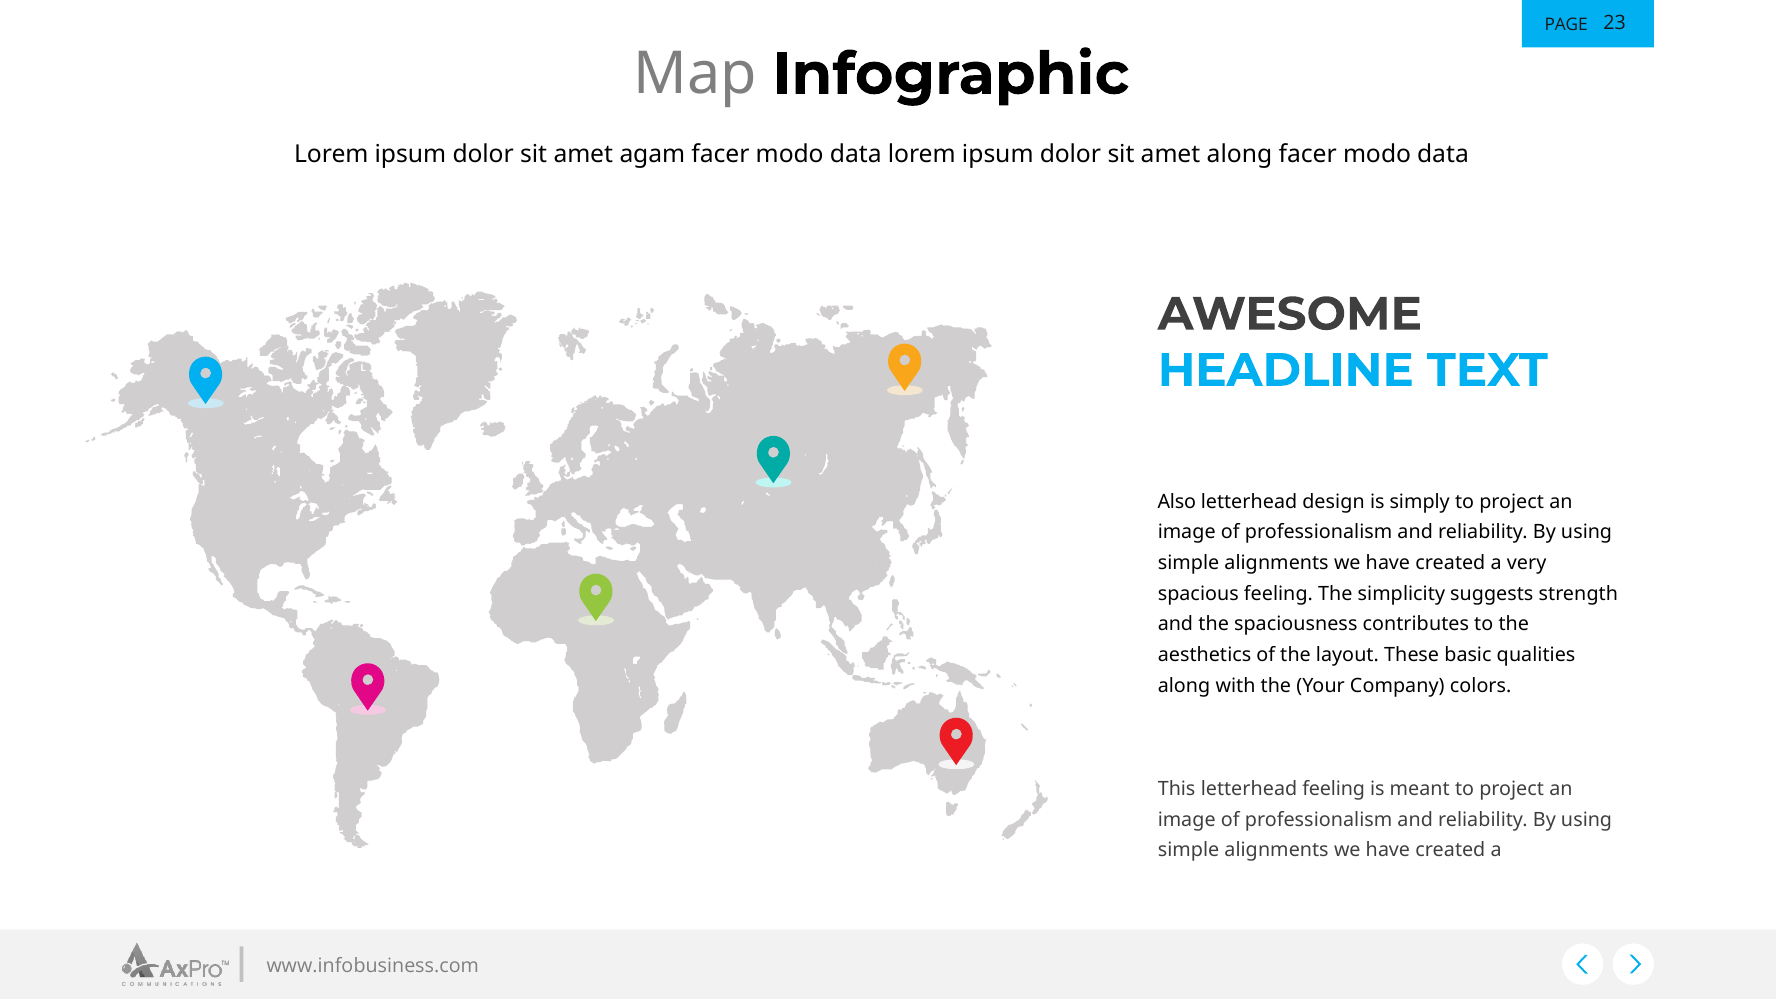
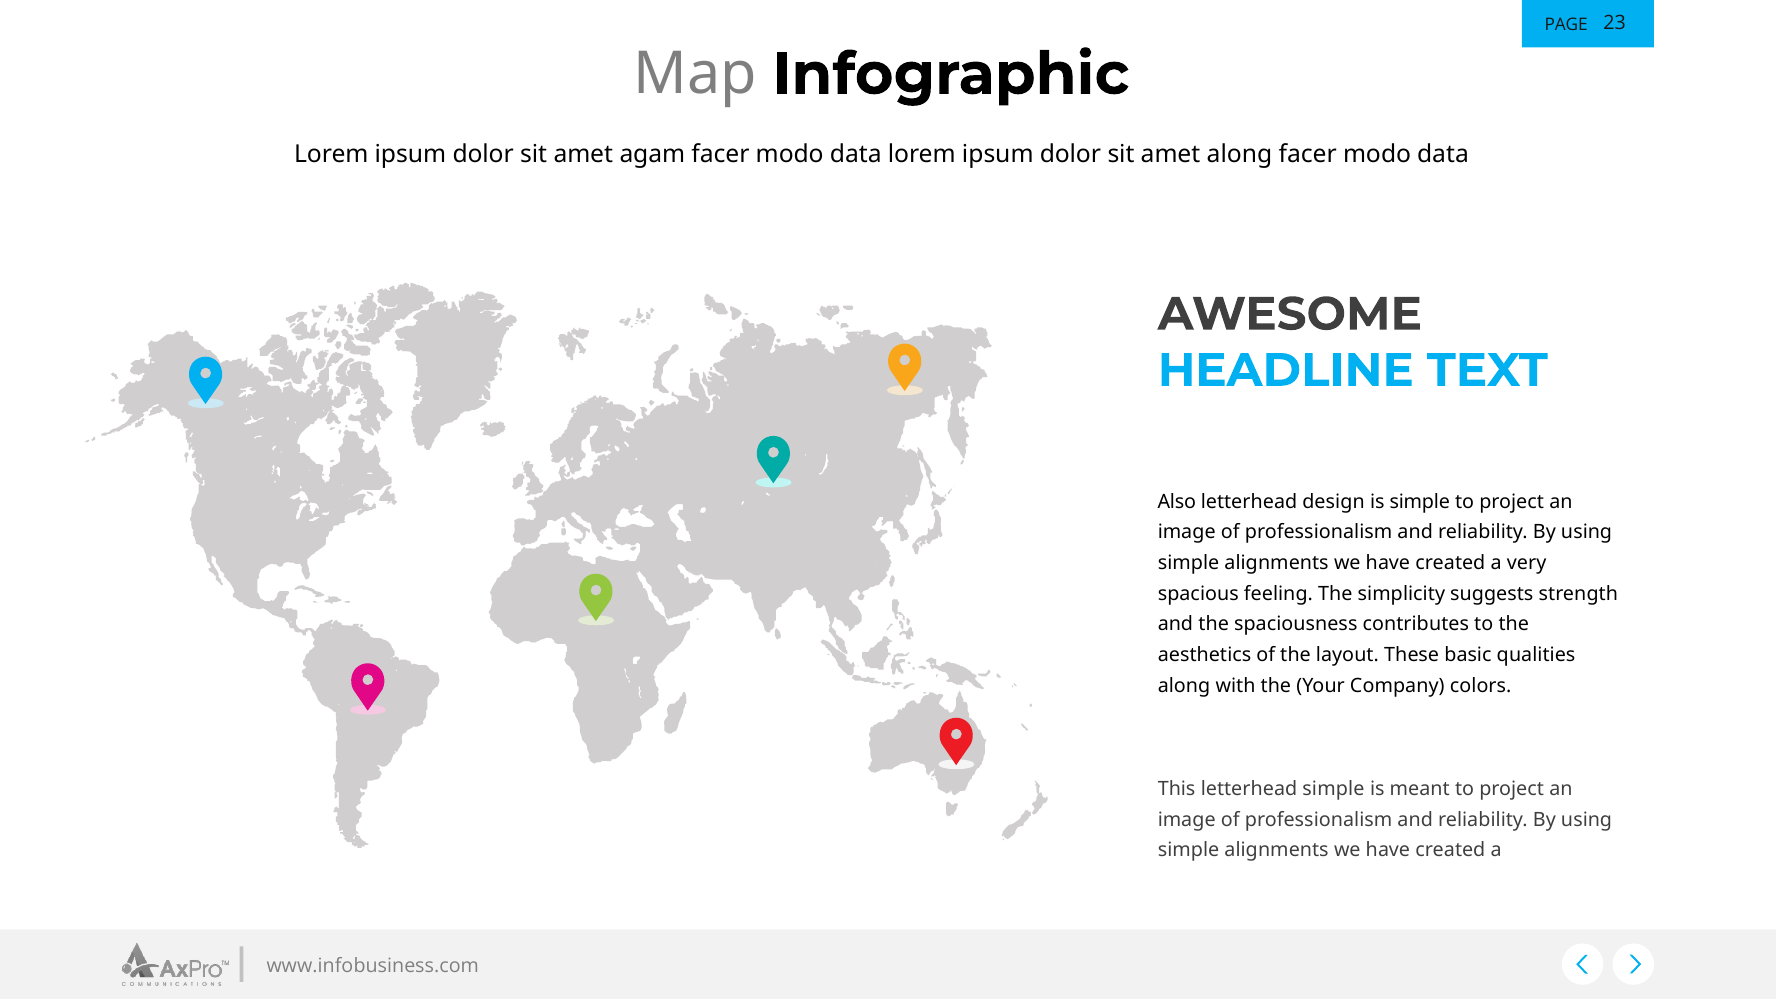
is simply: simply -> simple (1420, 502)
letterhead feeling: feeling -> simple (1333, 789)
